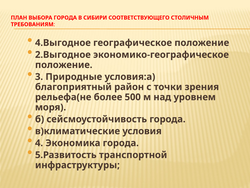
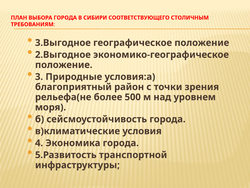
4.Выгодное: 4.Выгодное -> 3.Выгодное (63, 43)
